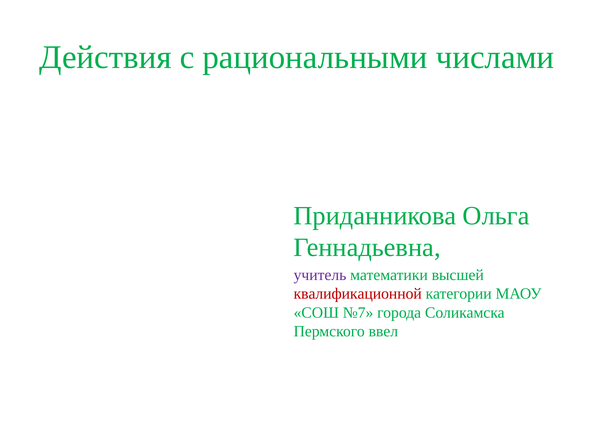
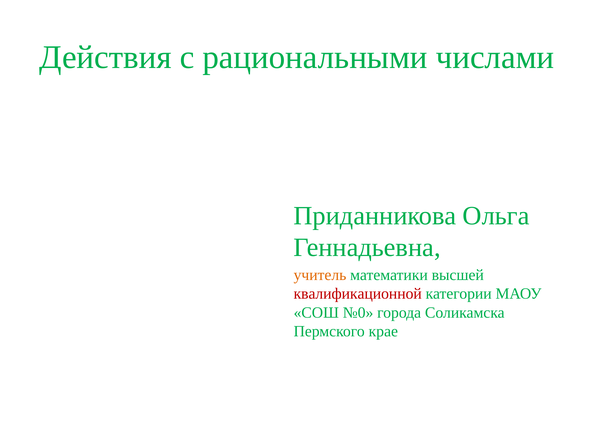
учитель colour: purple -> orange (320, 275)
№7: №7 -> №0 (358, 312)
ввел: ввел -> крае (383, 331)
